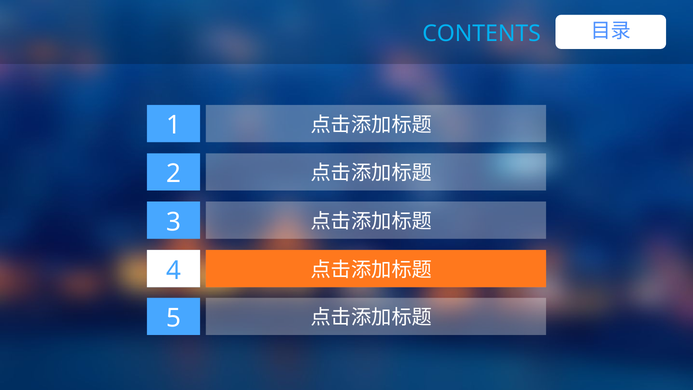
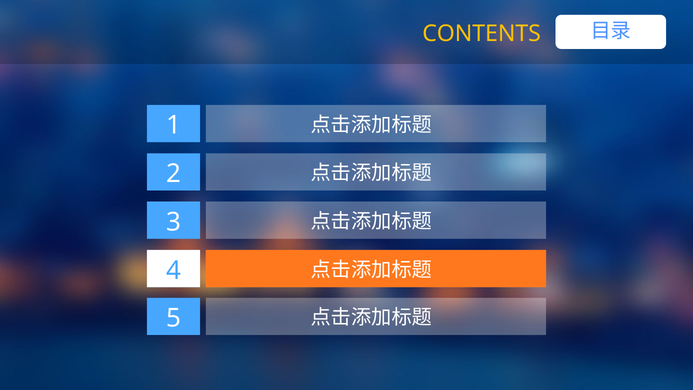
CONTENTS colour: light blue -> yellow (482, 34)
